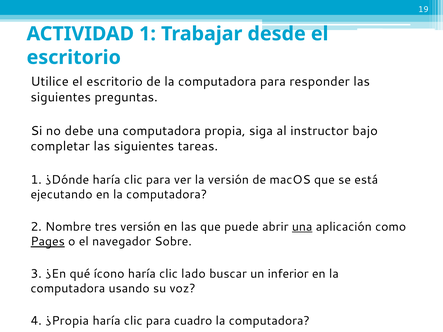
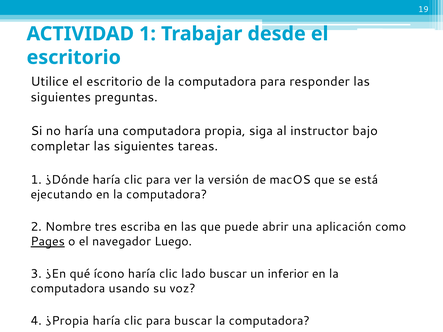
no debe: debe -> haría (79, 131)
tres versión: versión -> escriba (140, 227)
una underline: present -> none (302, 227)
Sobre: Sobre -> Luego (173, 242)
para cuadro: cuadro -> buscar (193, 321)
